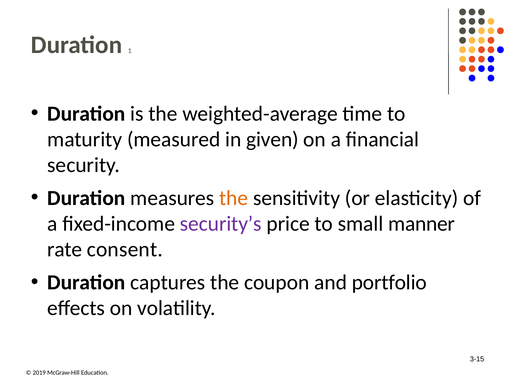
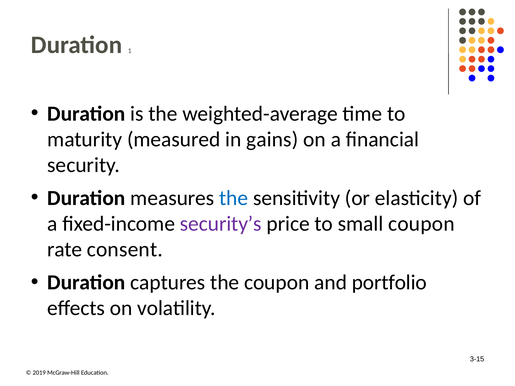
given: given -> gains (272, 140)
the colour: orange -> blue (234, 198)
small manner: manner -> coupon (421, 224)
